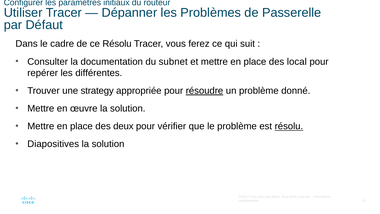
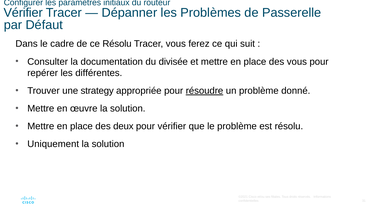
Utiliser: Utiliser -> Vérifier (23, 13)
subnet: subnet -> divisée (173, 62)
des local: local -> vous (297, 62)
résolu underline: present -> none (289, 126)
Diapositives: Diapositives -> Uniquement (53, 144)
